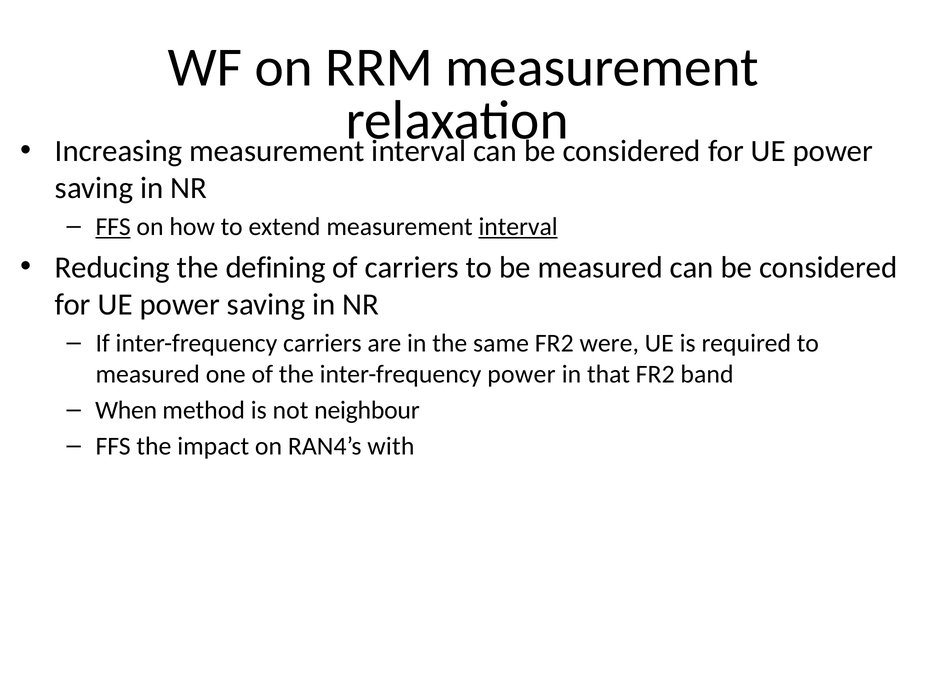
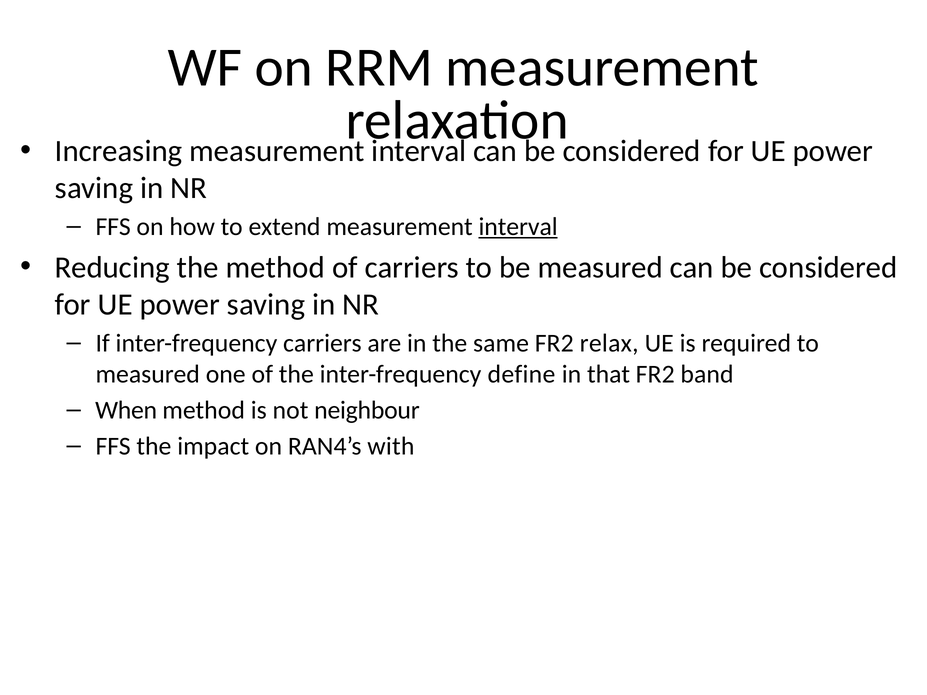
FFS underline: present -> none (113, 227)
the defining: defining -> method (275, 267)
were: were -> relax (609, 343)
inter-frequency power: power -> define (521, 374)
